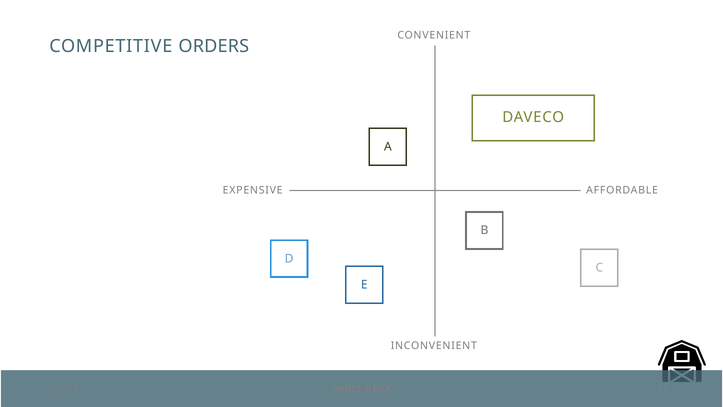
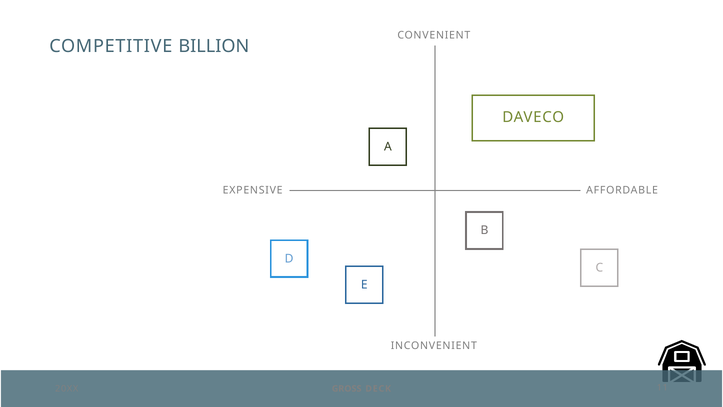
ORDERS: ORDERS -> BILLION (214, 46)
